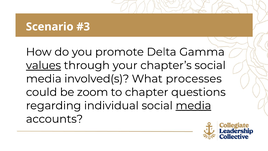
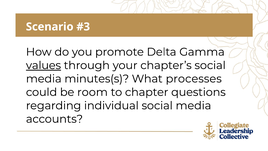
involved(s: involved(s -> minutes(s (97, 79)
zoom: zoom -> room (92, 92)
media underline: present -> none (193, 105)
